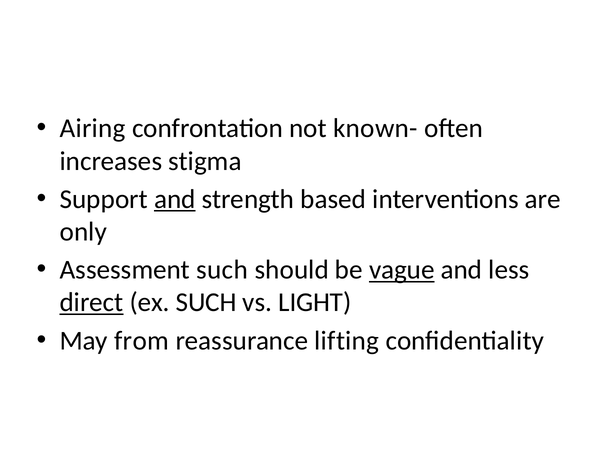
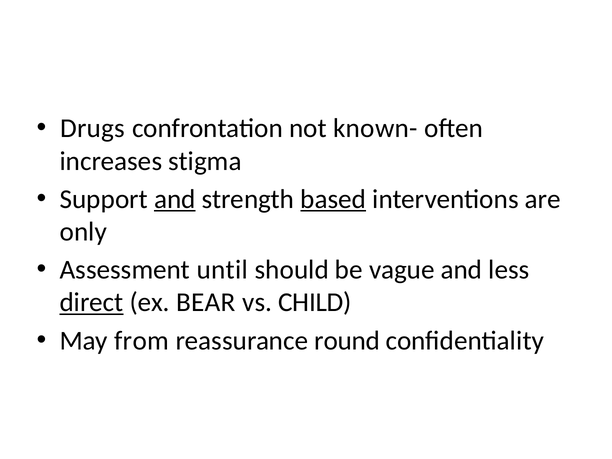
Airing: Airing -> Drugs (93, 128)
based underline: none -> present (333, 199)
Assessment such: such -> until (222, 270)
vague underline: present -> none (402, 270)
ex SUCH: SUCH -> BEAR (206, 303)
LIGHT: LIGHT -> CHILD (315, 303)
lifting: lifting -> round (347, 341)
